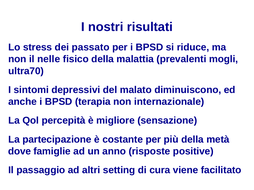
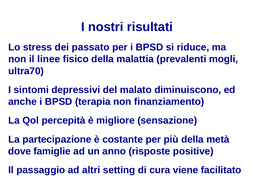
nelle: nelle -> linee (49, 59)
internazionale: internazionale -> finanziamento (169, 102)
